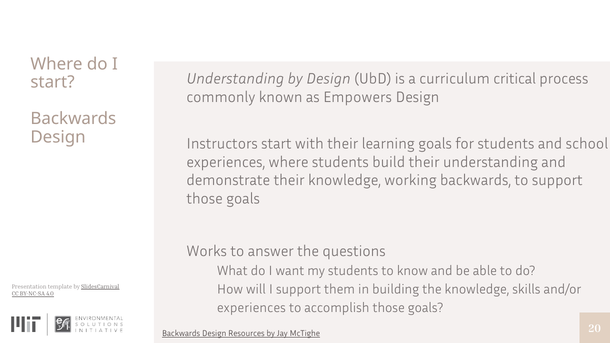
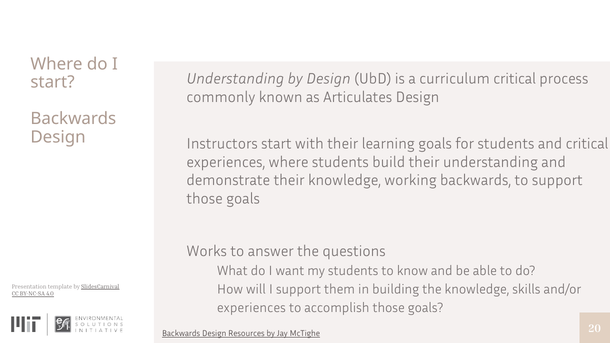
Empowers: Empowers -> Articulates (358, 97)
and school: school -> critical (587, 144)
